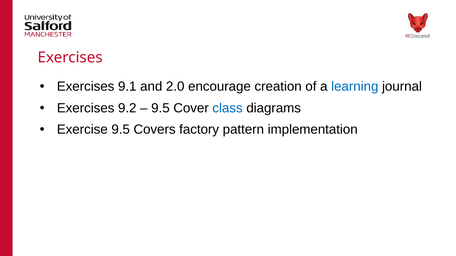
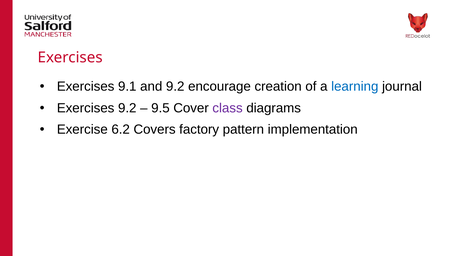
and 2.0: 2.0 -> 9.2 (175, 87)
class colour: blue -> purple (228, 108)
Exercise 9.5: 9.5 -> 6.2 (121, 130)
